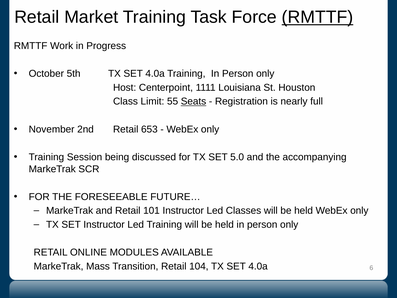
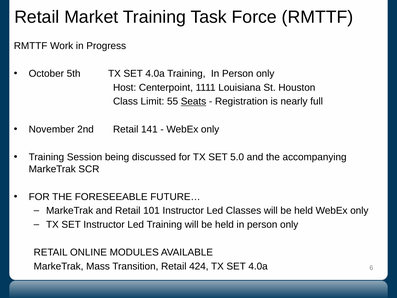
RMTTF underline: present -> none (317, 17)
653: 653 -> 141 (149, 129)
104: 104 -> 424 (199, 266)
